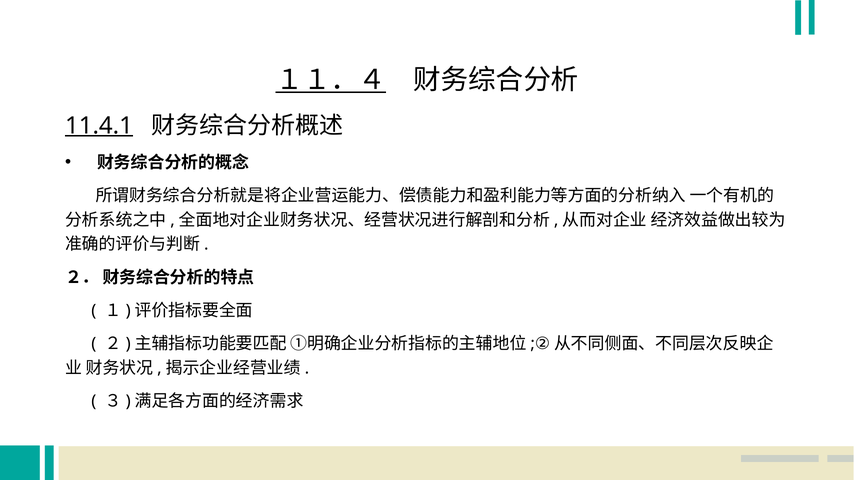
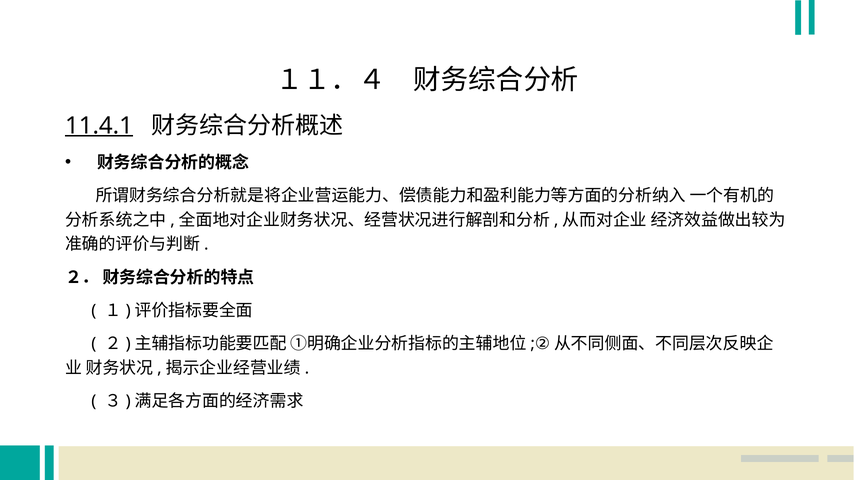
１１．４ underline: present -> none (331, 80)
